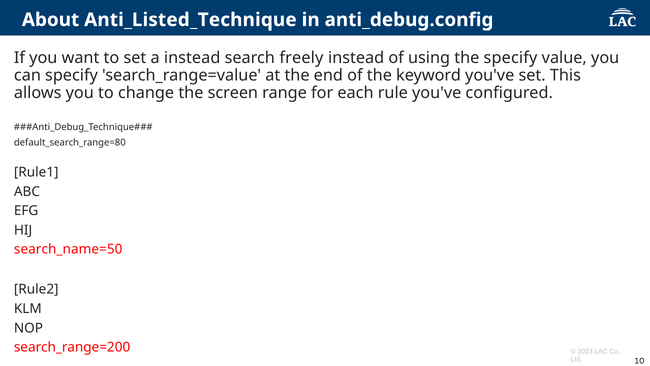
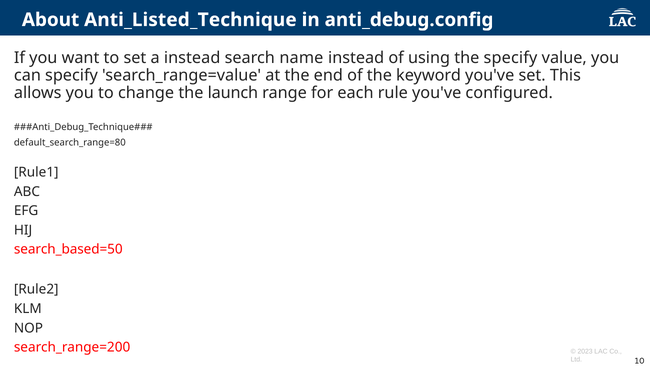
freely: freely -> name (301, 58)
screen: screen -> launch (233, 93)
search_name=50: search_name=50 -> search_based=50 (68, 249)
